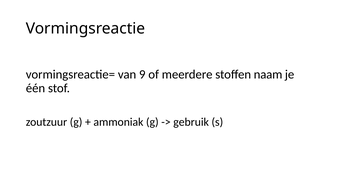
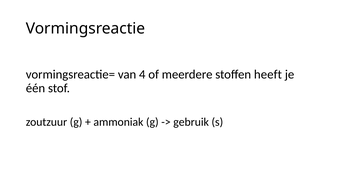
9: 9 -> 4 (142, 74)
naam: naam -> heeft (268, 74)
